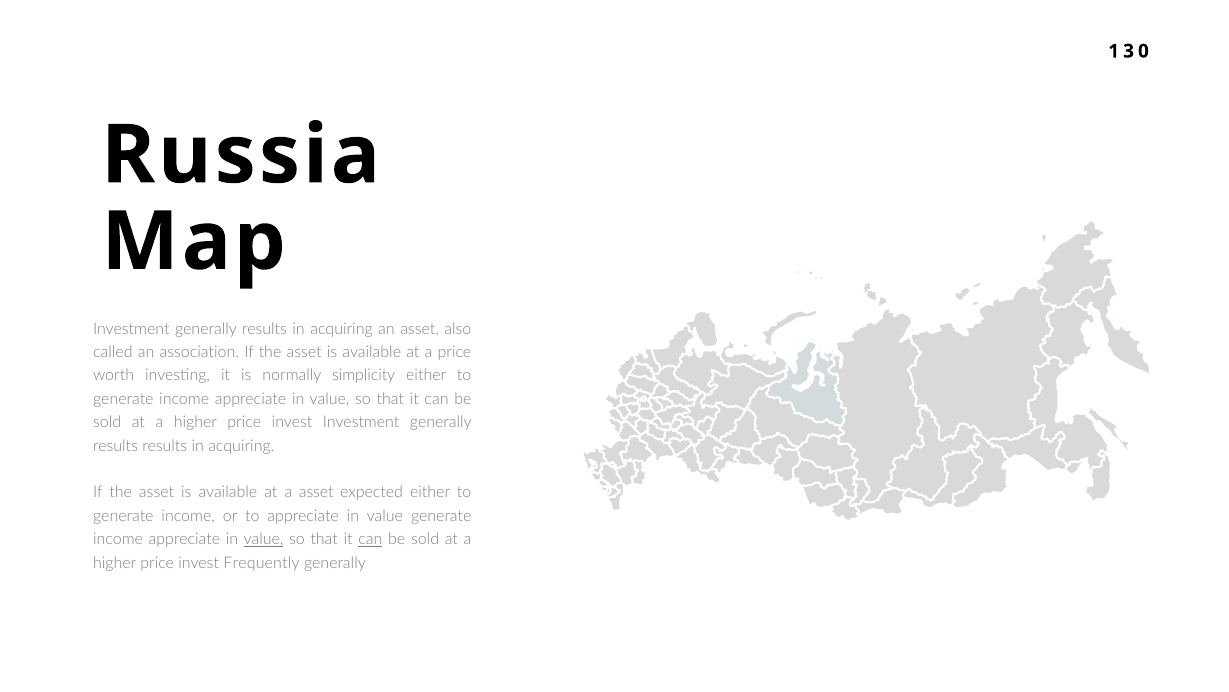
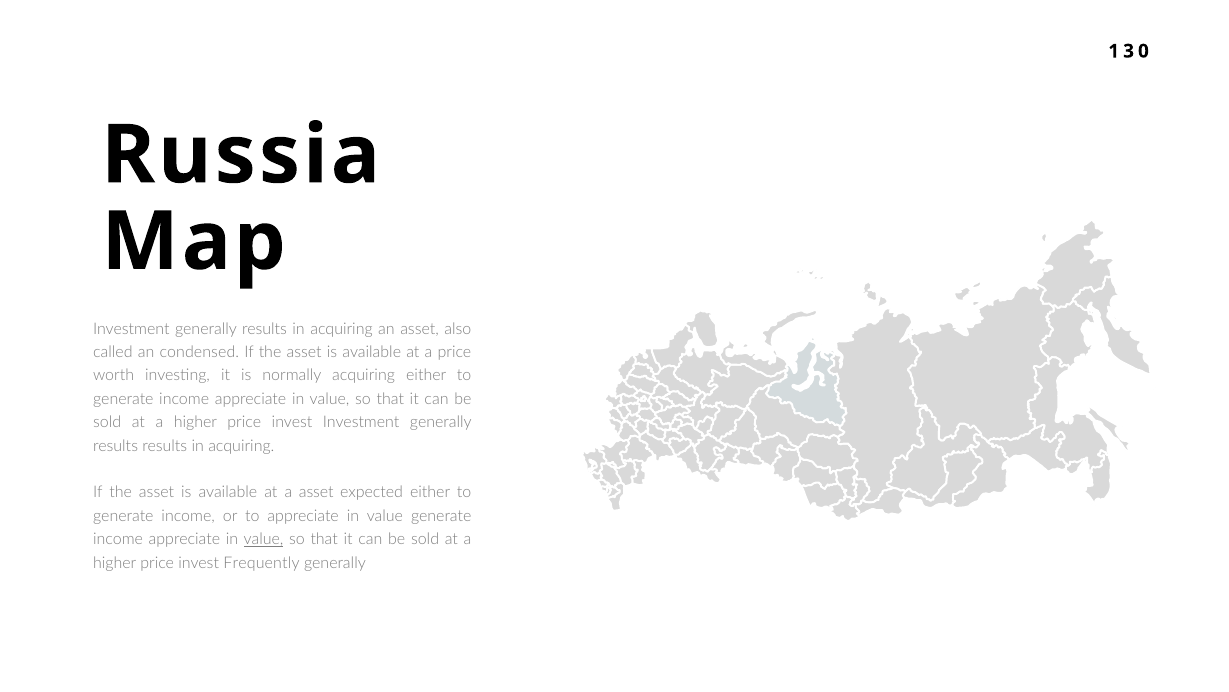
association: association -> condensed (199, 352)
normally simplicity: simplicity -> acquiring (364, 375)
can underline: present -> none (370, 539)
